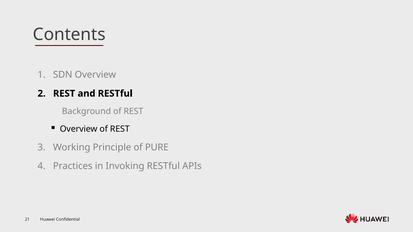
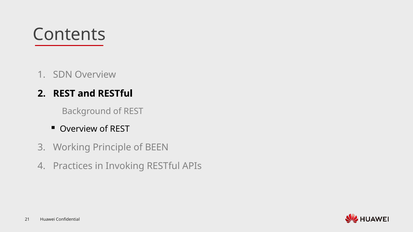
PURE: PURE -> BEEN (157, 147)
